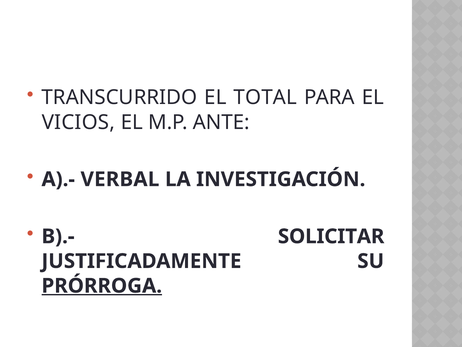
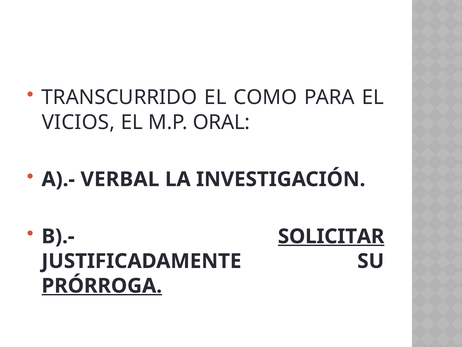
TOTAL: TOTAL -> COMO (265, 97)
ANTE: ANTE -> ORAL (221, 122)
SOLICITAR underline: none -> present (331, 236)
